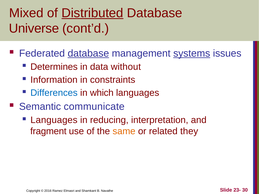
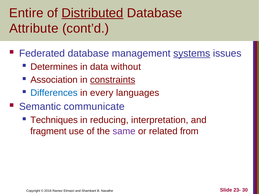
Mixed: Mixed -> Entire (26, 13)
Universe: Universe -> Attribute (34, 29)
database underline: present -> none (88, 53)
Information: Information -> Association (54, 80)
constraints underline: none -> present (113, 80)
which: which -> every (102, 93)
Languages: Languages -> Techniques (54, 120)
same colour: orange -> purple (124, 131)
they: they -> from (189, 131)
